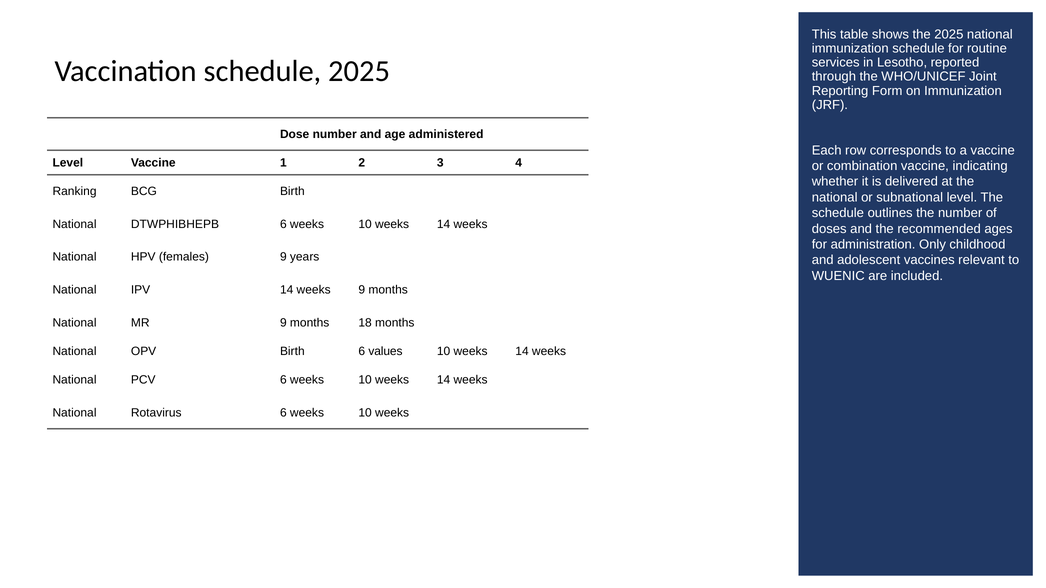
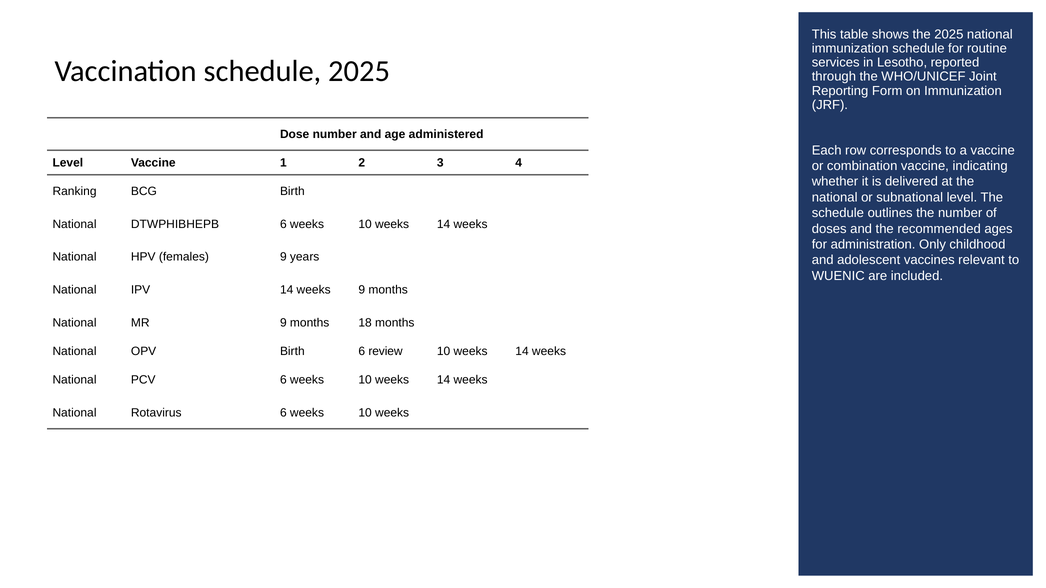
values: values -> review (385, 351)
